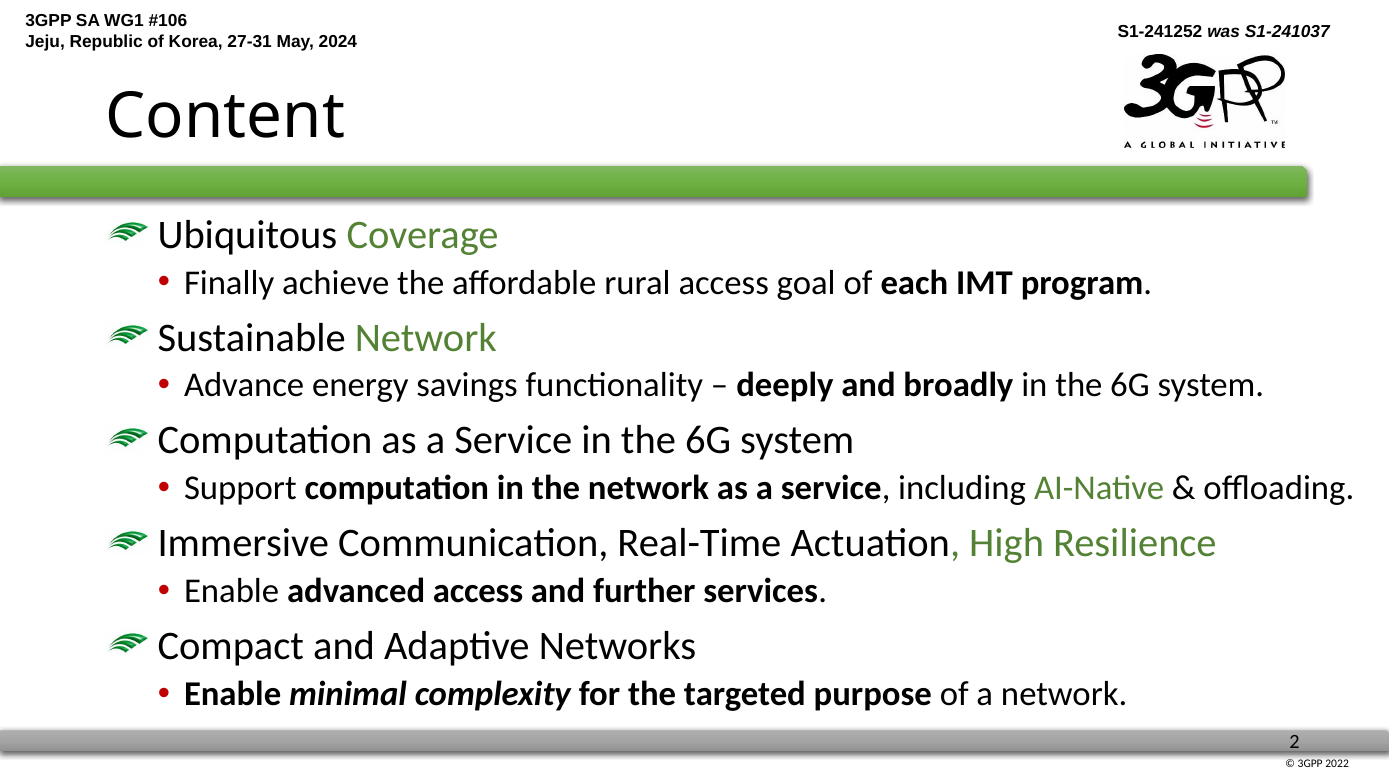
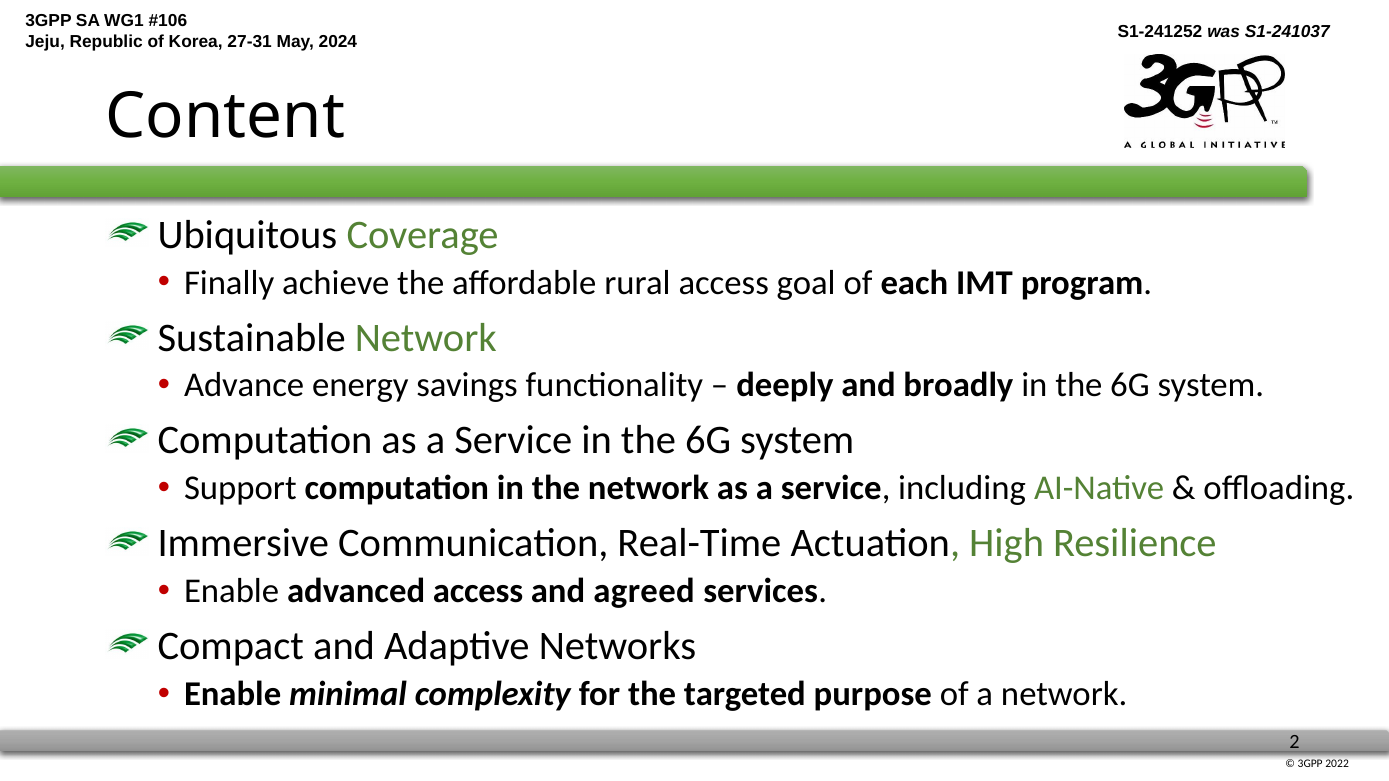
further: further -> agreed (644, 592)
